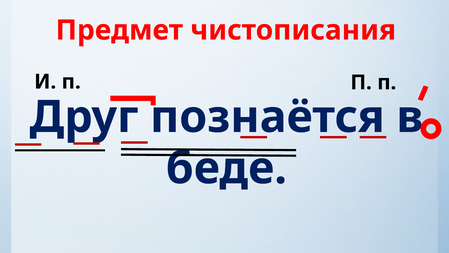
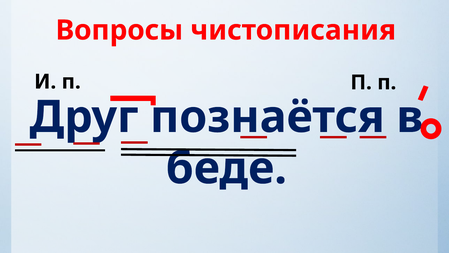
Предмет: Предмет -> Вопросы (119, 30)
